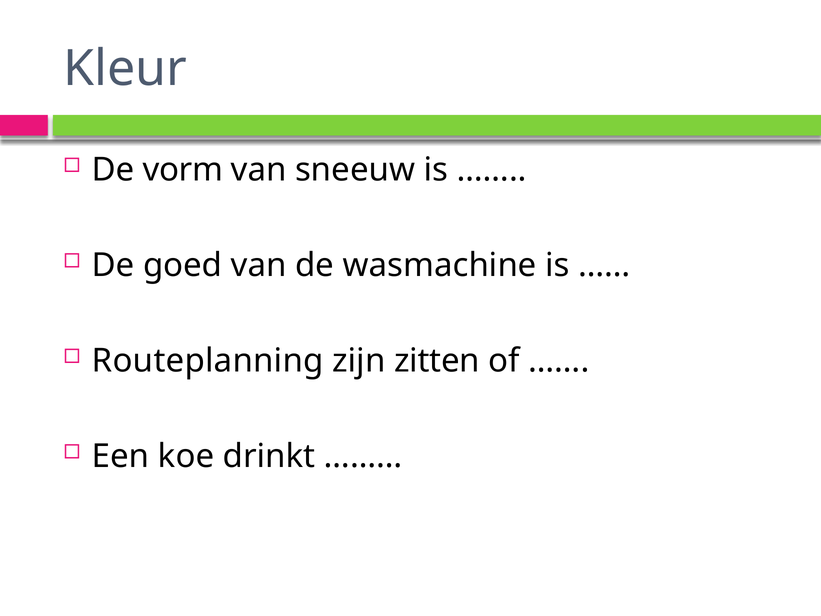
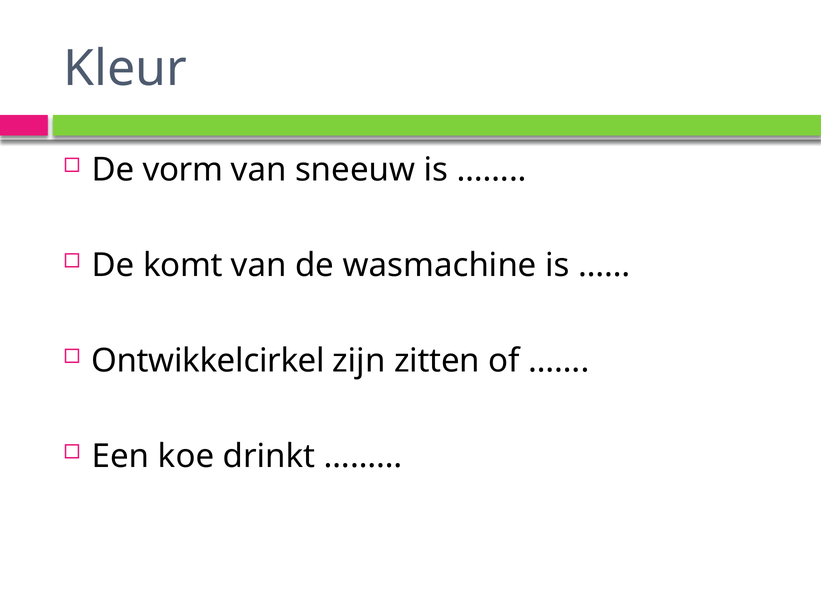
goed: goed -> komt (183, 265)
Routeplanning: Routeplanning -> Ontwikkelcirkel (208, 361)
